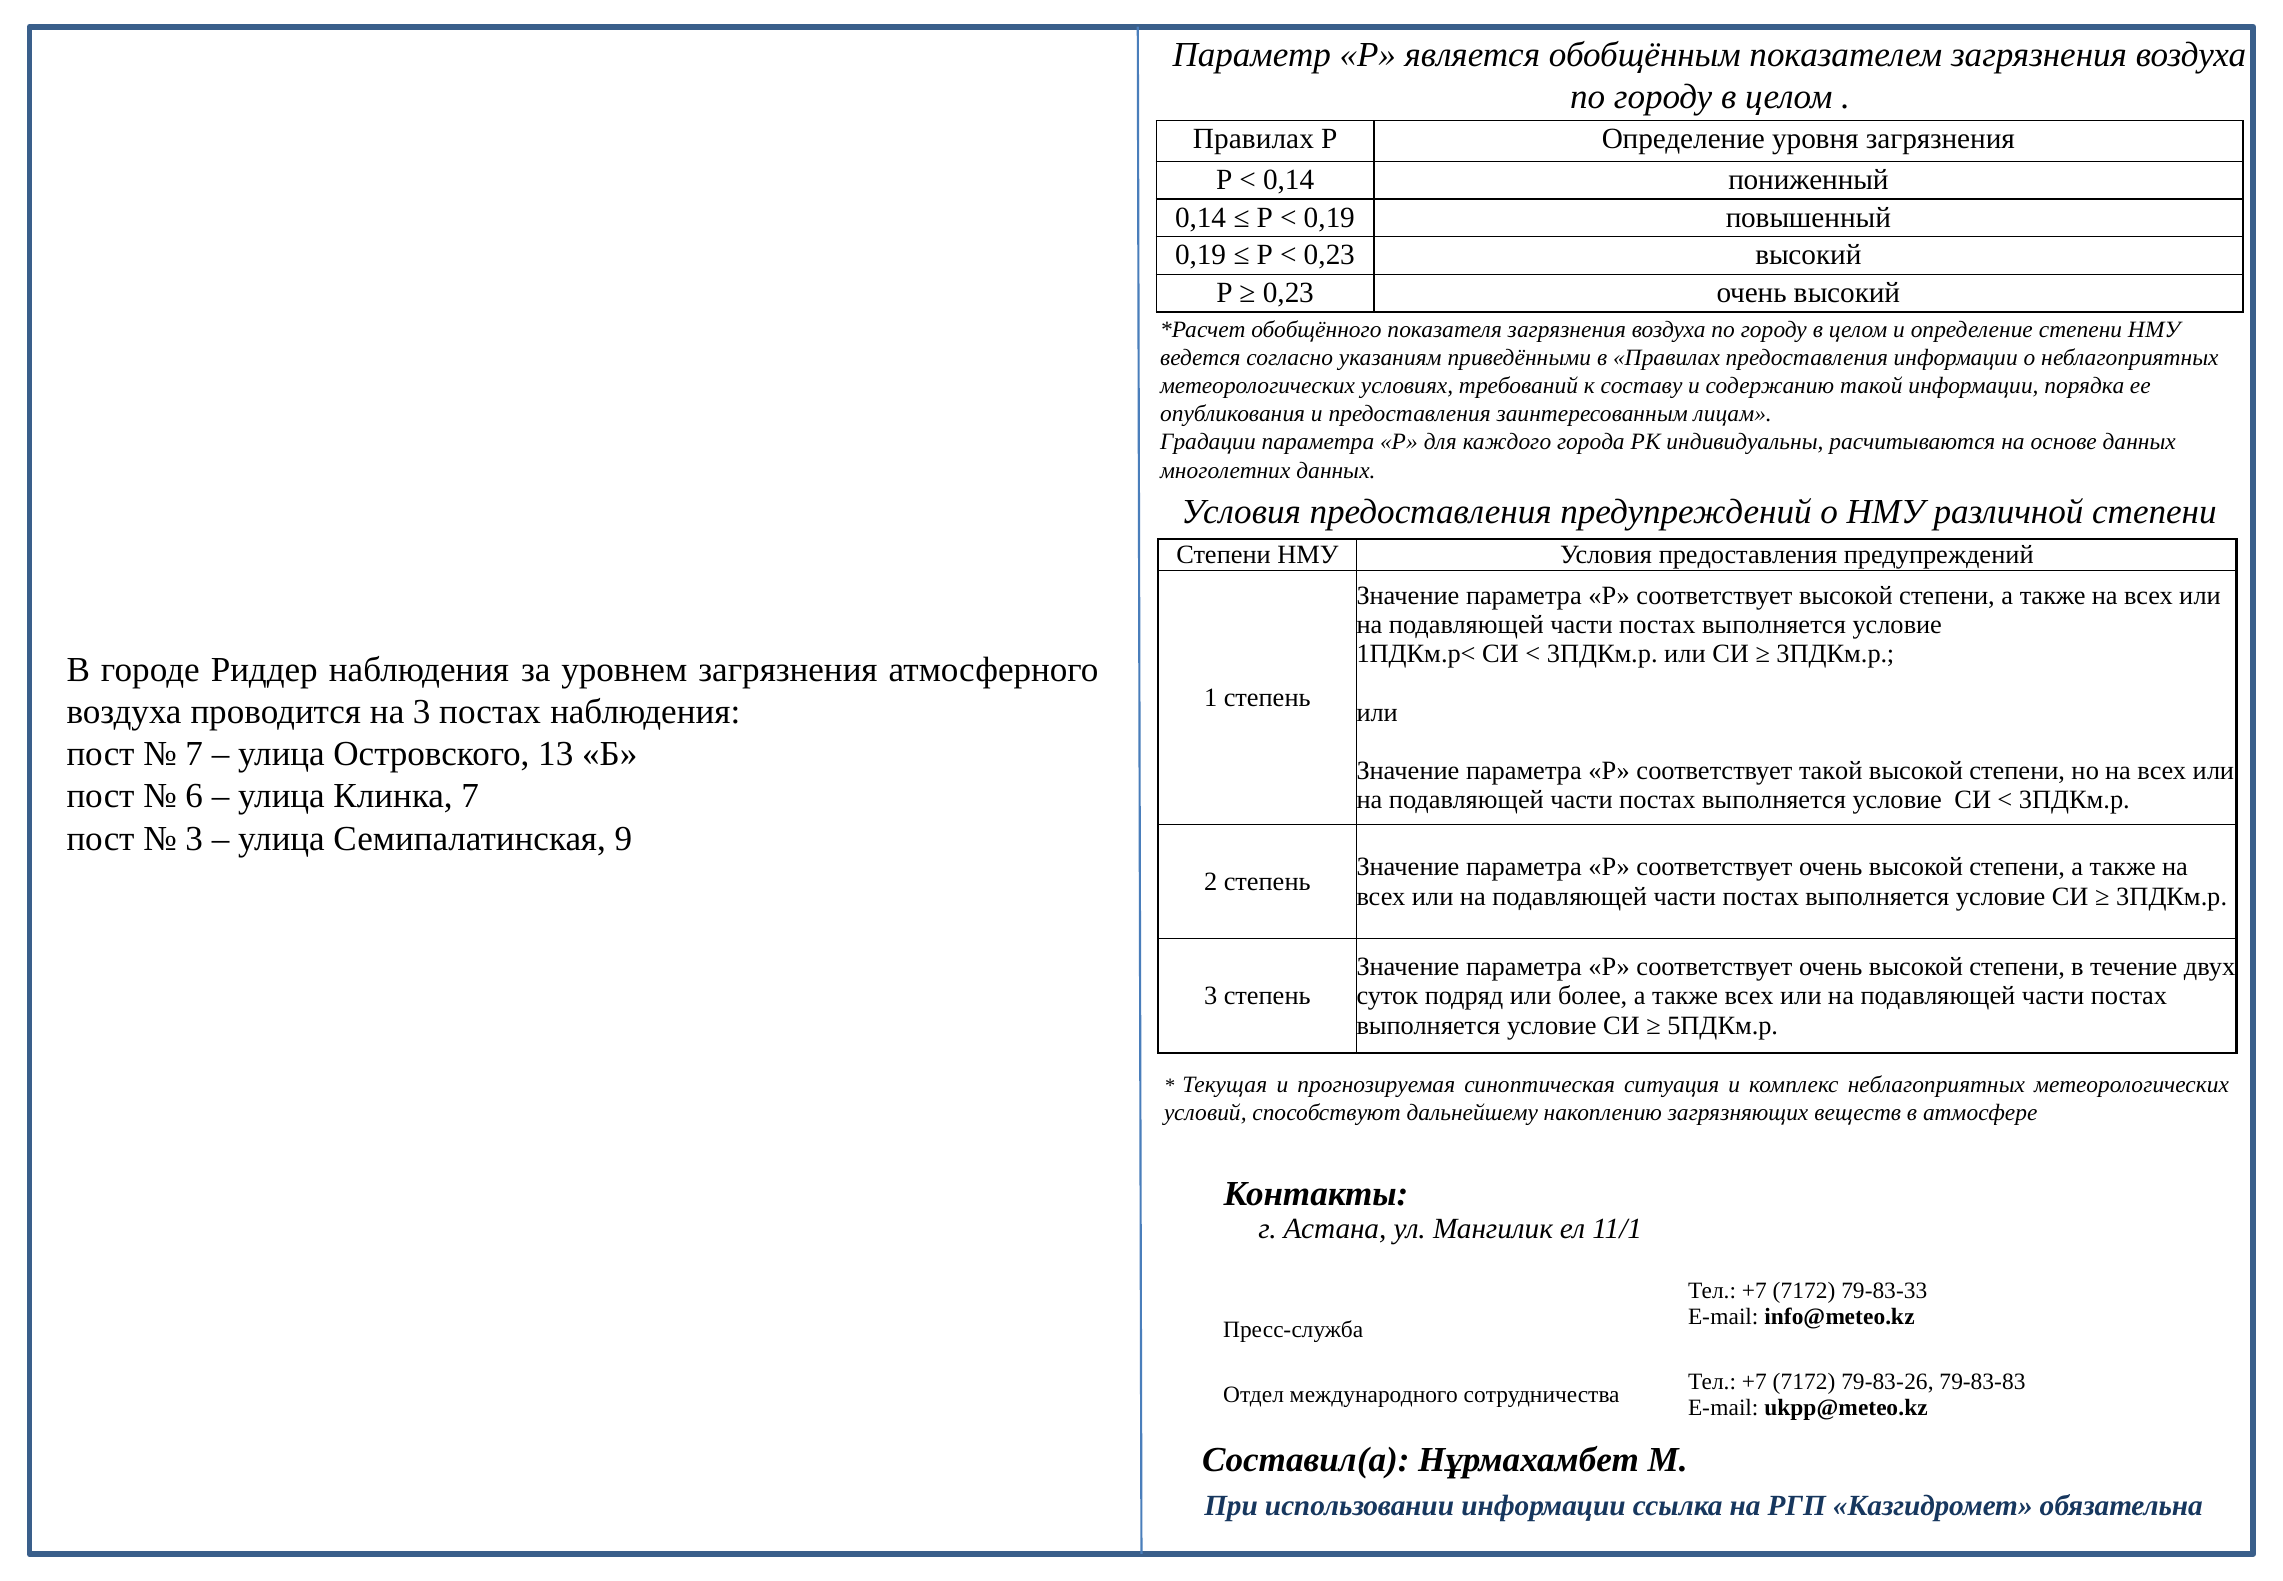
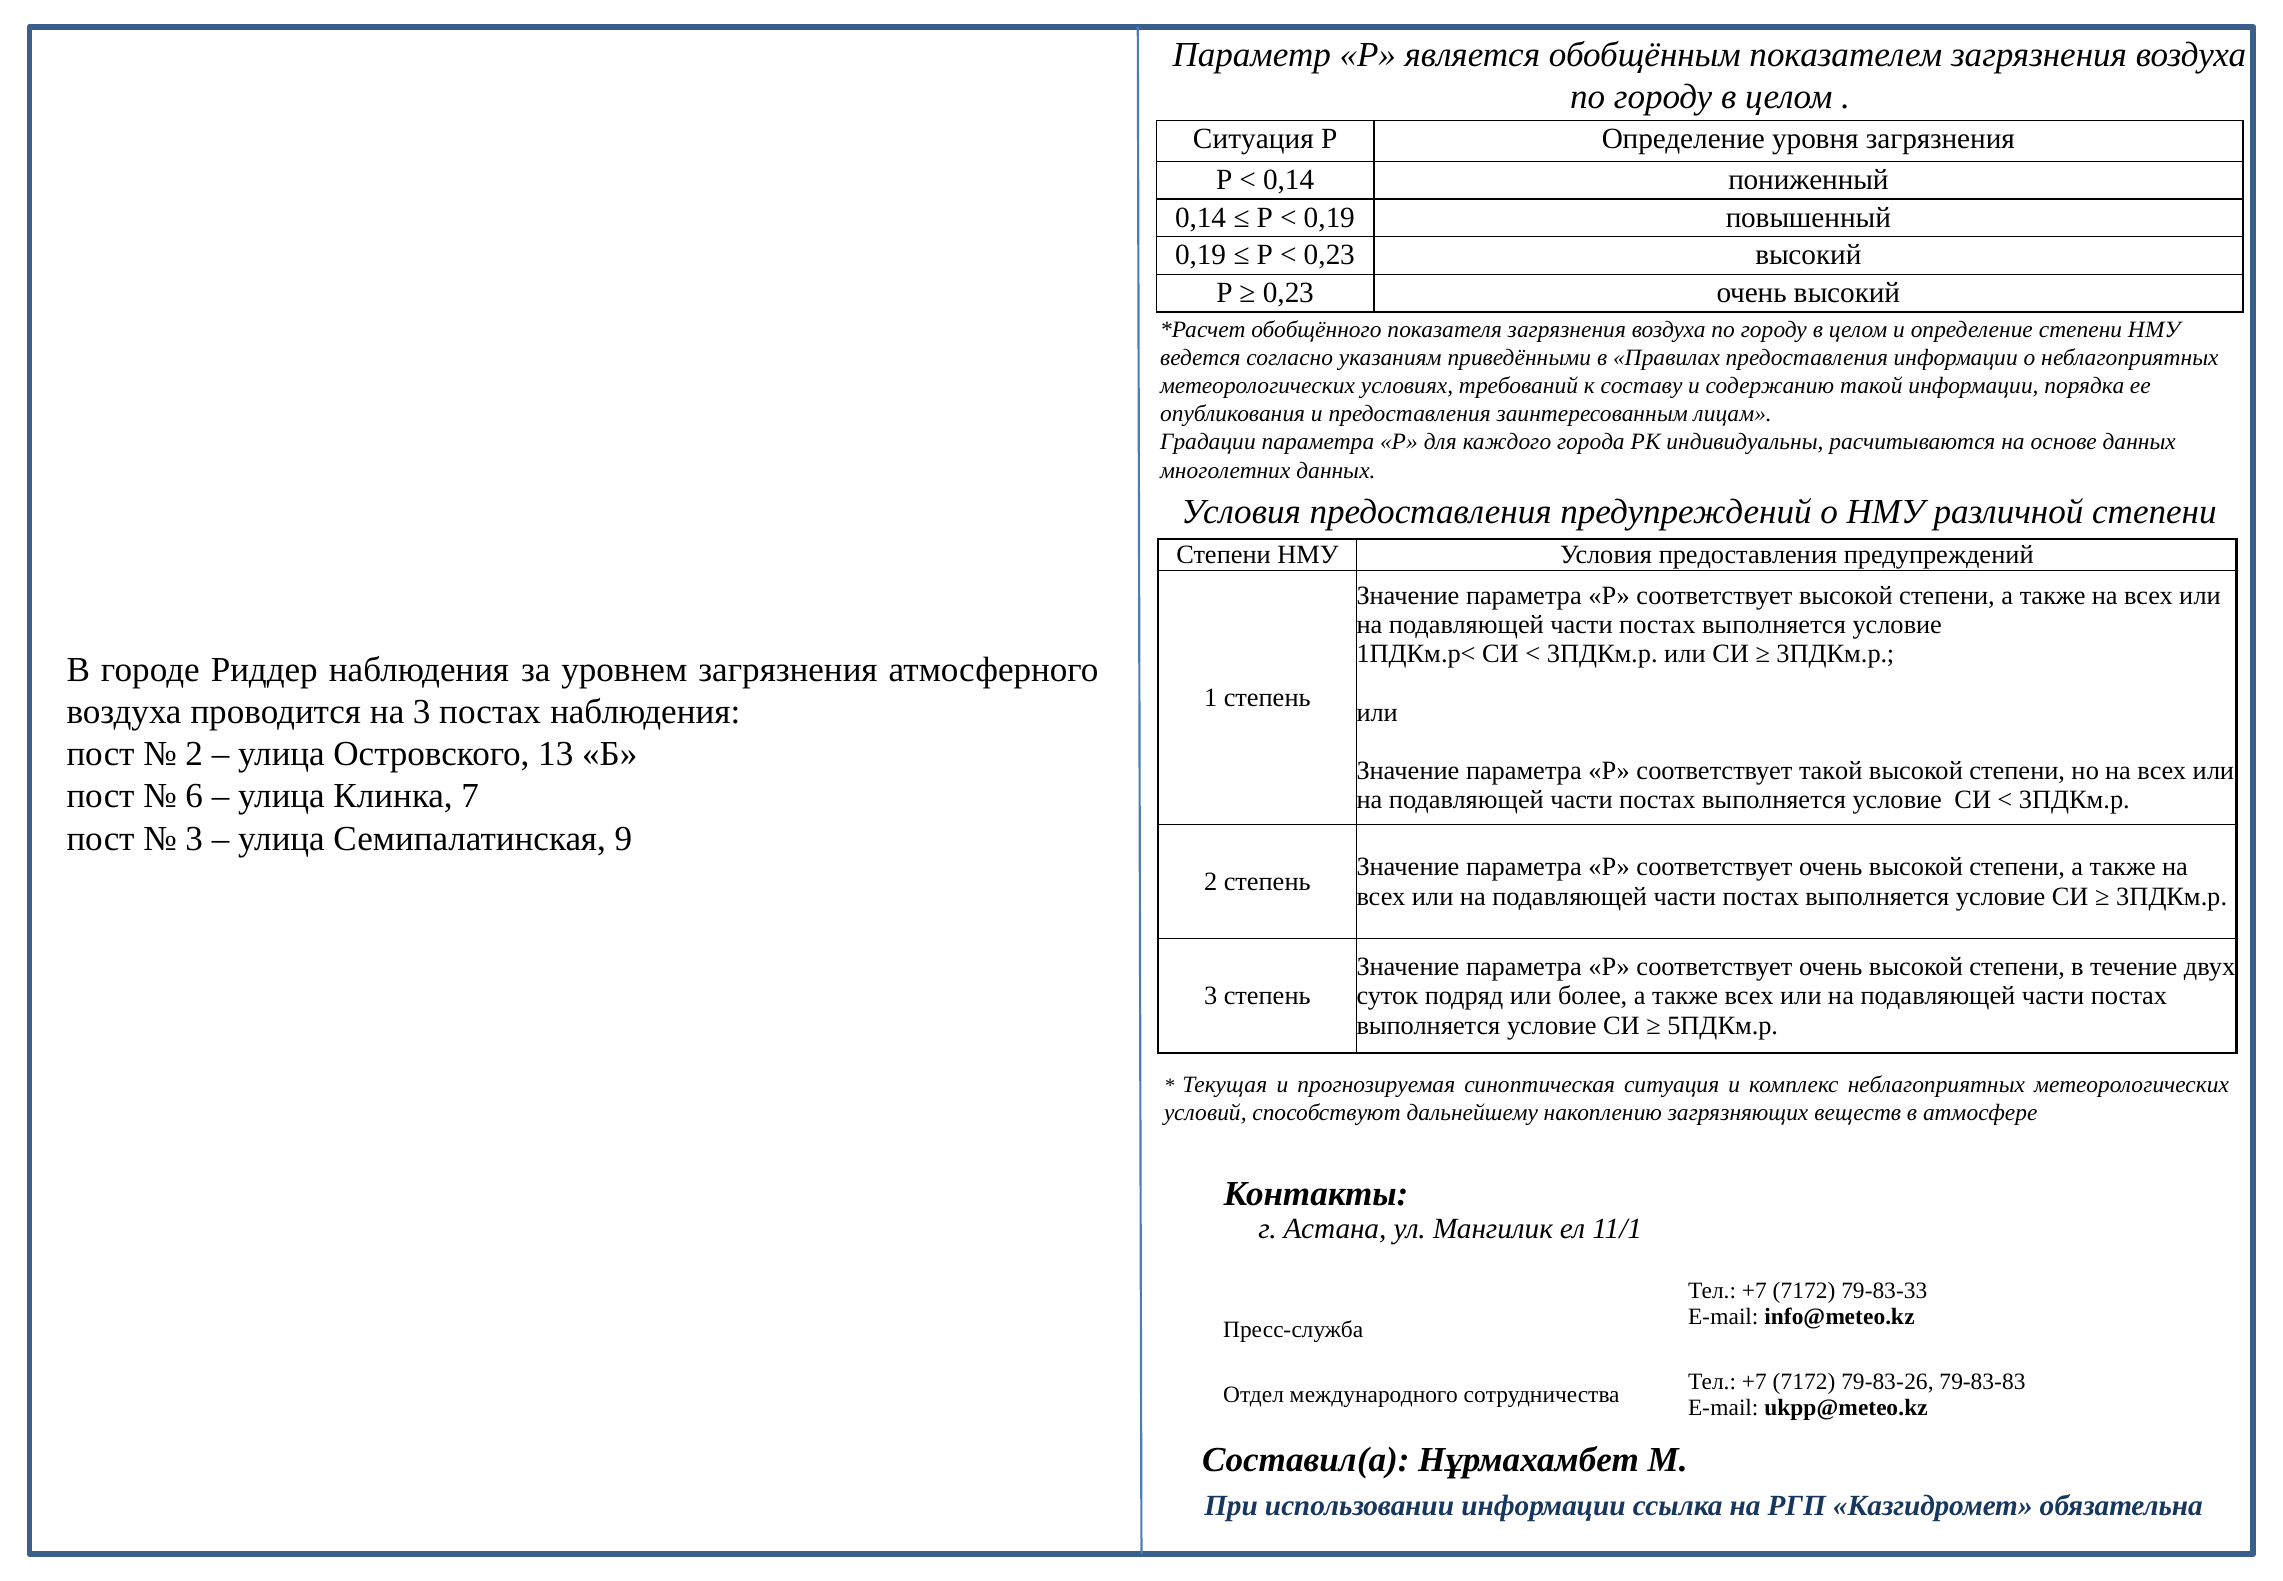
Правилах: Правилах -> Ситуация (1253, 139)
7: 7 -> 2 (194, 754)
